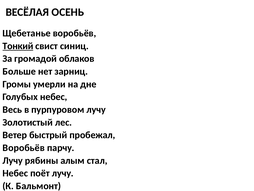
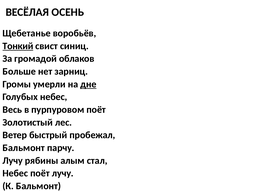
дне underline: none -> present (88, 84)
пурпуровом лучу: лучу -> поёт (96, 109)
Воробьёв: Воробьёв -> Бальмонт (24, 147)
